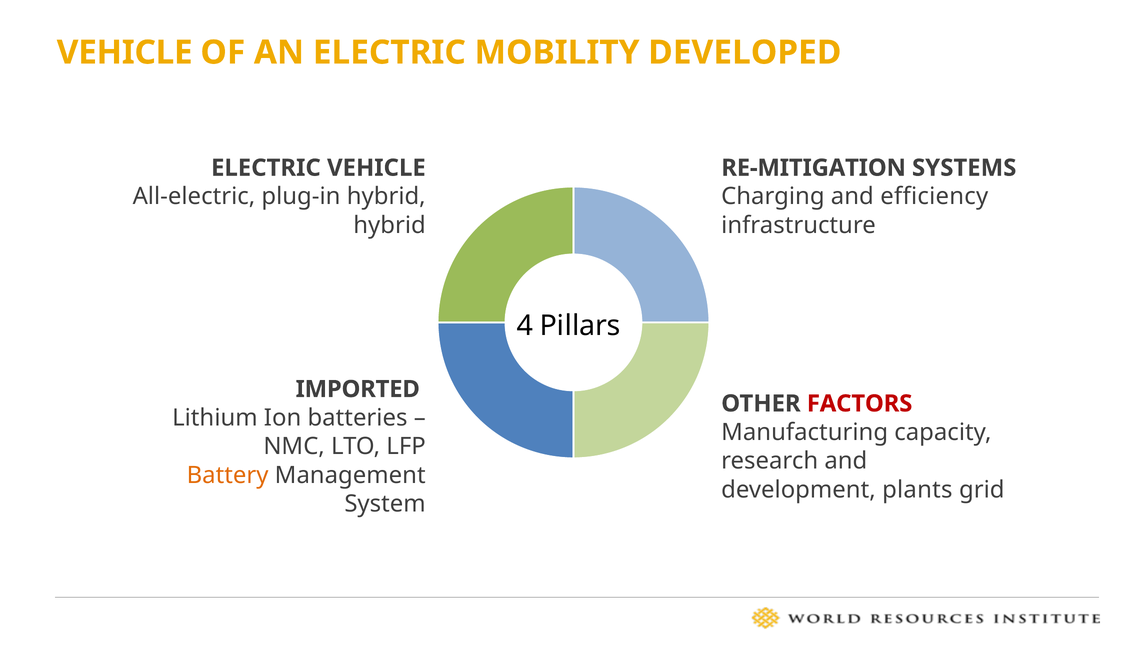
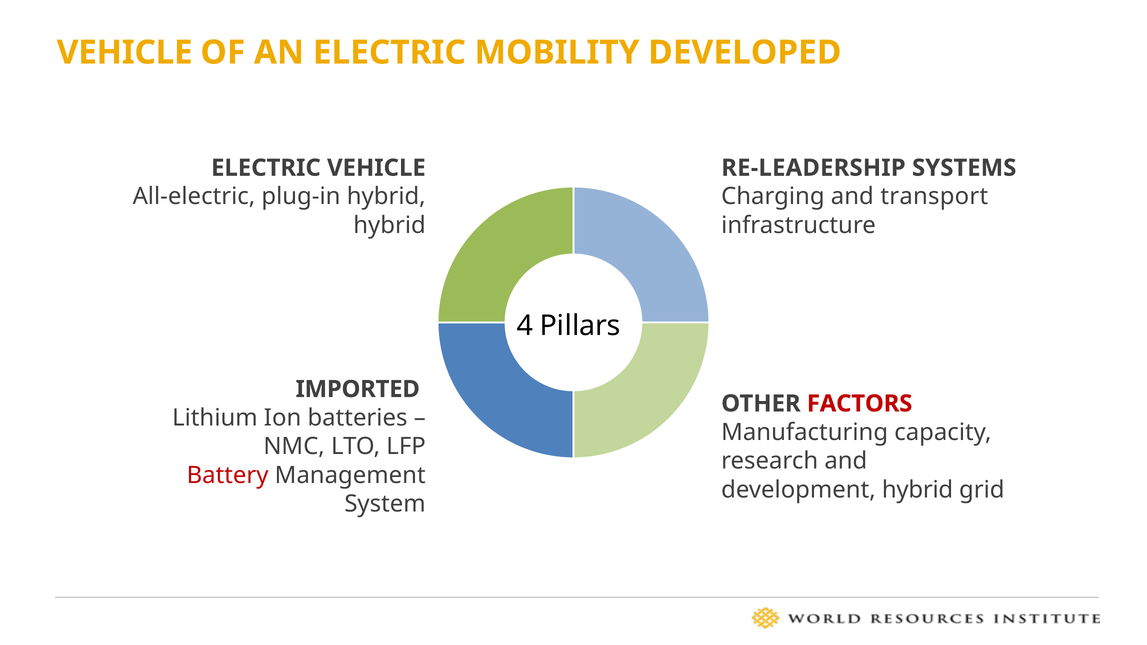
RE-MITIGATION: RE-MITIGATION -> RE-LEADERSHIP (813, 168)
efficiency: efficiency -> transport (934, 197)
Battery colour: orange -> red (228, 475)
development plants: plants -> hybrid (918, 490)
